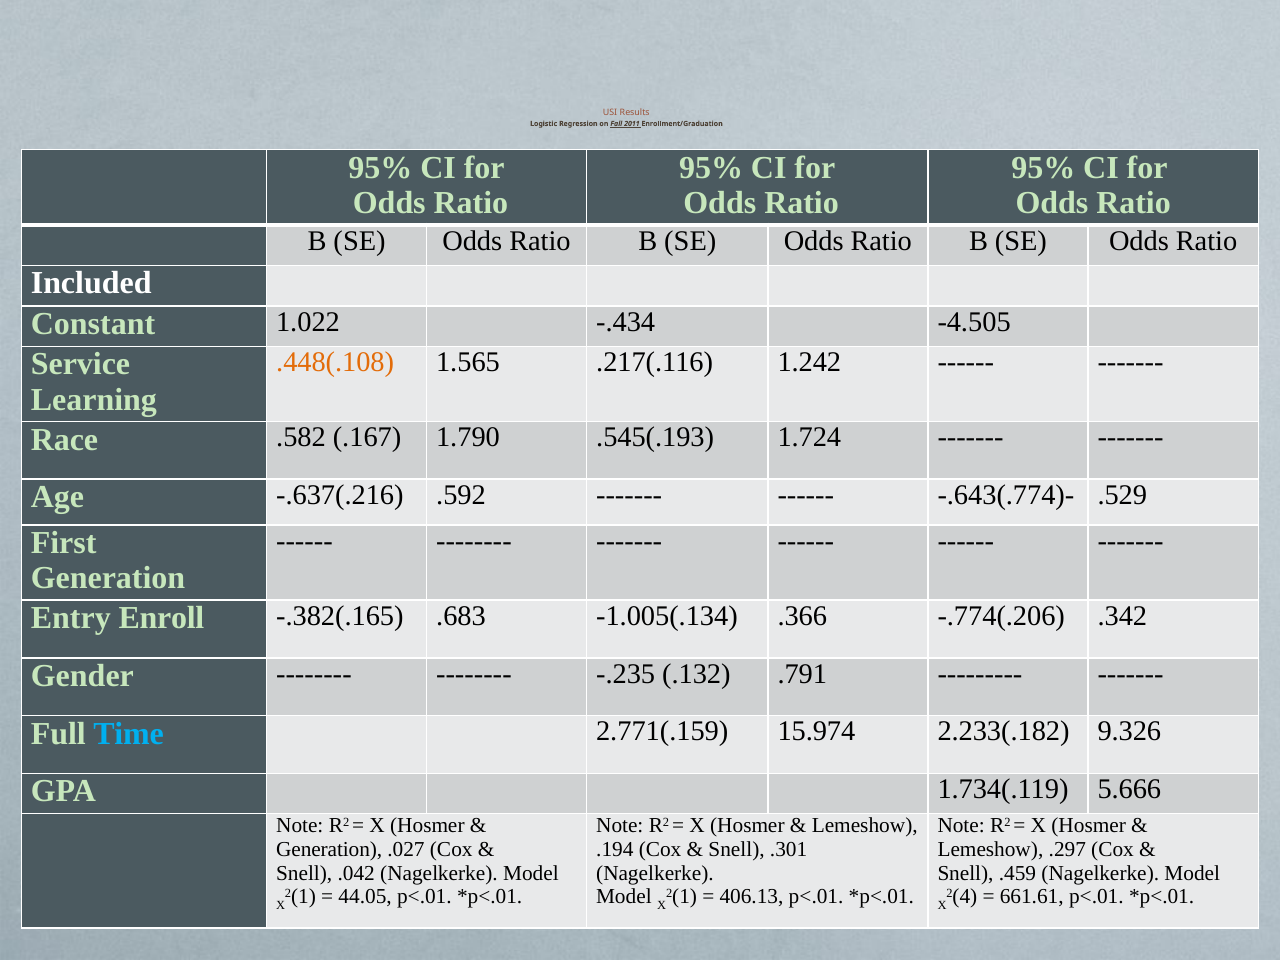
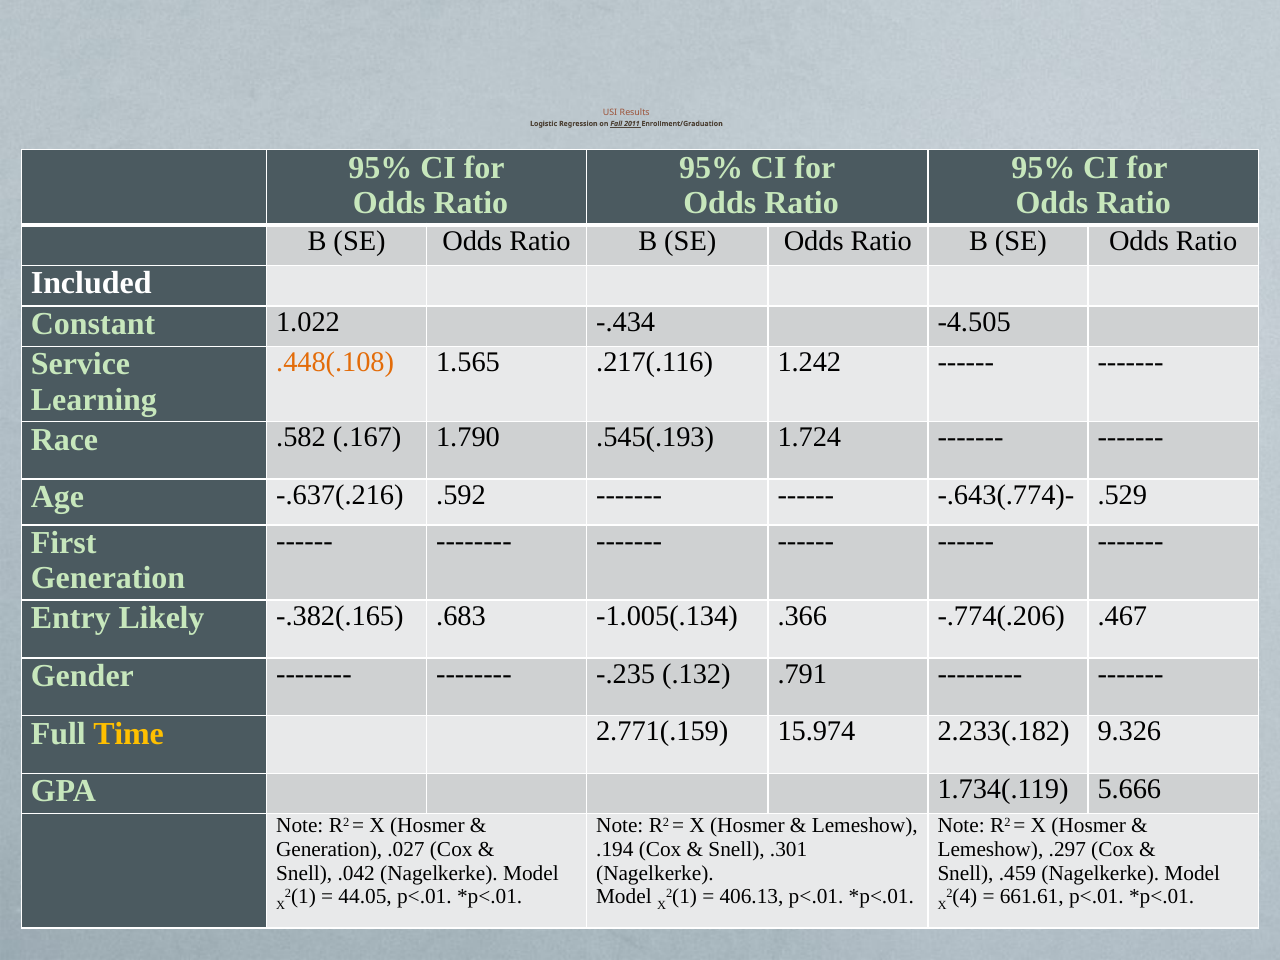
Enroll: Enroll -> Likely (162, 618)
.342: .342 -> .467 (1122, 616)
Time colour: light blue -> yellow (129, 734)
